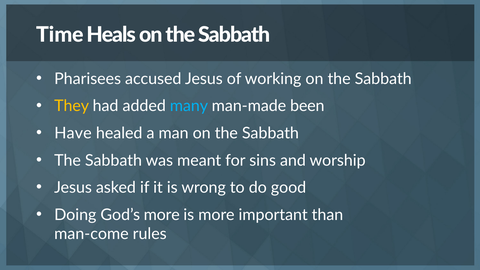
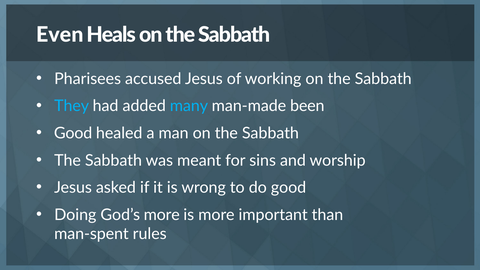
Time: Time -> Even (60, 35)
They colour: yellow -> light blue (72, 106)
Have: Have -> Good (73, 133)
man-come: man-come -> man-spent (91, 234)
